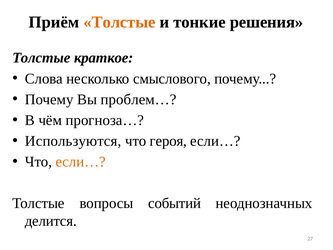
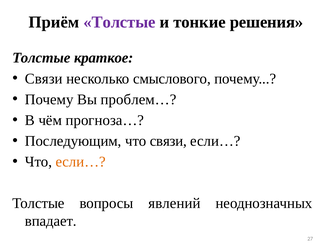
Толстые colour: orange -> purple (119, 22)
Слова: Слова -> Связи (44, 79)
Используются: Используются -> Последующим (73, 141)
что героя: героя -> связи (168, 141)
событий: событий -> явлений (174, 203)
делится: делится -> впадает (51, 221)
